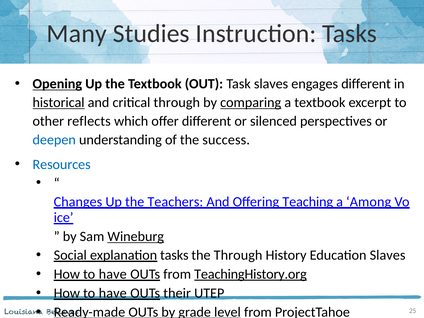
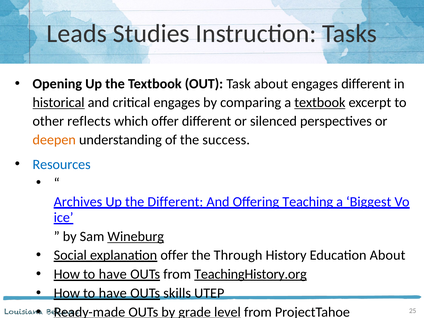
Many: Many -> Leads (77, 34)
Opening underline: present -> none (57, 84)
Task slaves: slaves -> about (271, 84)
critical through: through -> engages (177, 103)
comparing underline: present -> none (251, 103)
textbook underline: none -> present (320, 103)
deepen colour: blue -> orange (54, 140)
Changes: Changes -> Archives (78, 202)
the Teachers: Teachers -> Different (175, 202)
Among: Among -> Biggest (369, 202)
explanation tasks: tasks -> offer (174, 255)
Education Slaves: Slaves -> About (388, 255)
their: their -> skills (177, 293)
